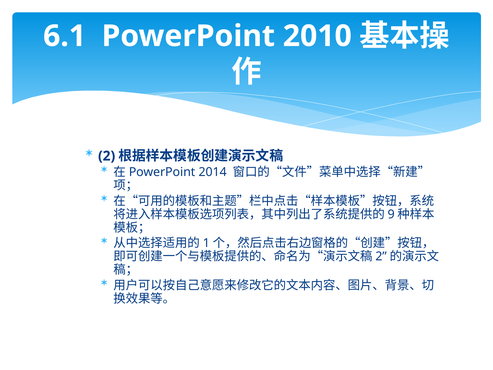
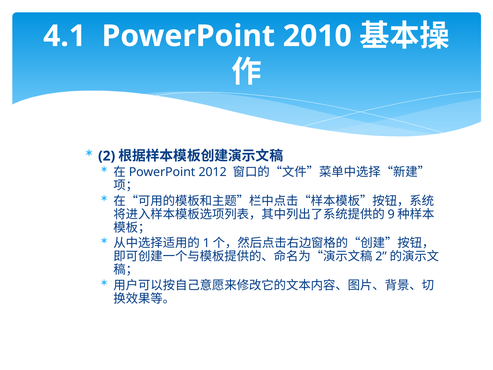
6.1: 6.1 -> 4.1 (65, 36)
2014: 2014 -> 2012 (213, 172)
